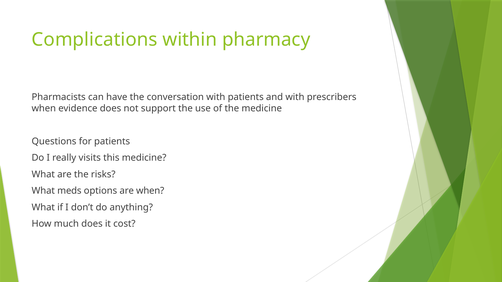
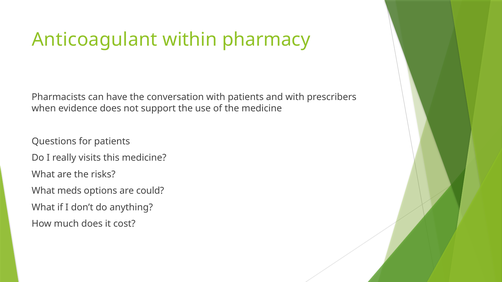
Complications: Complications -> Anticoagulant (95, 40)
are when: when -> could (150, 191)
